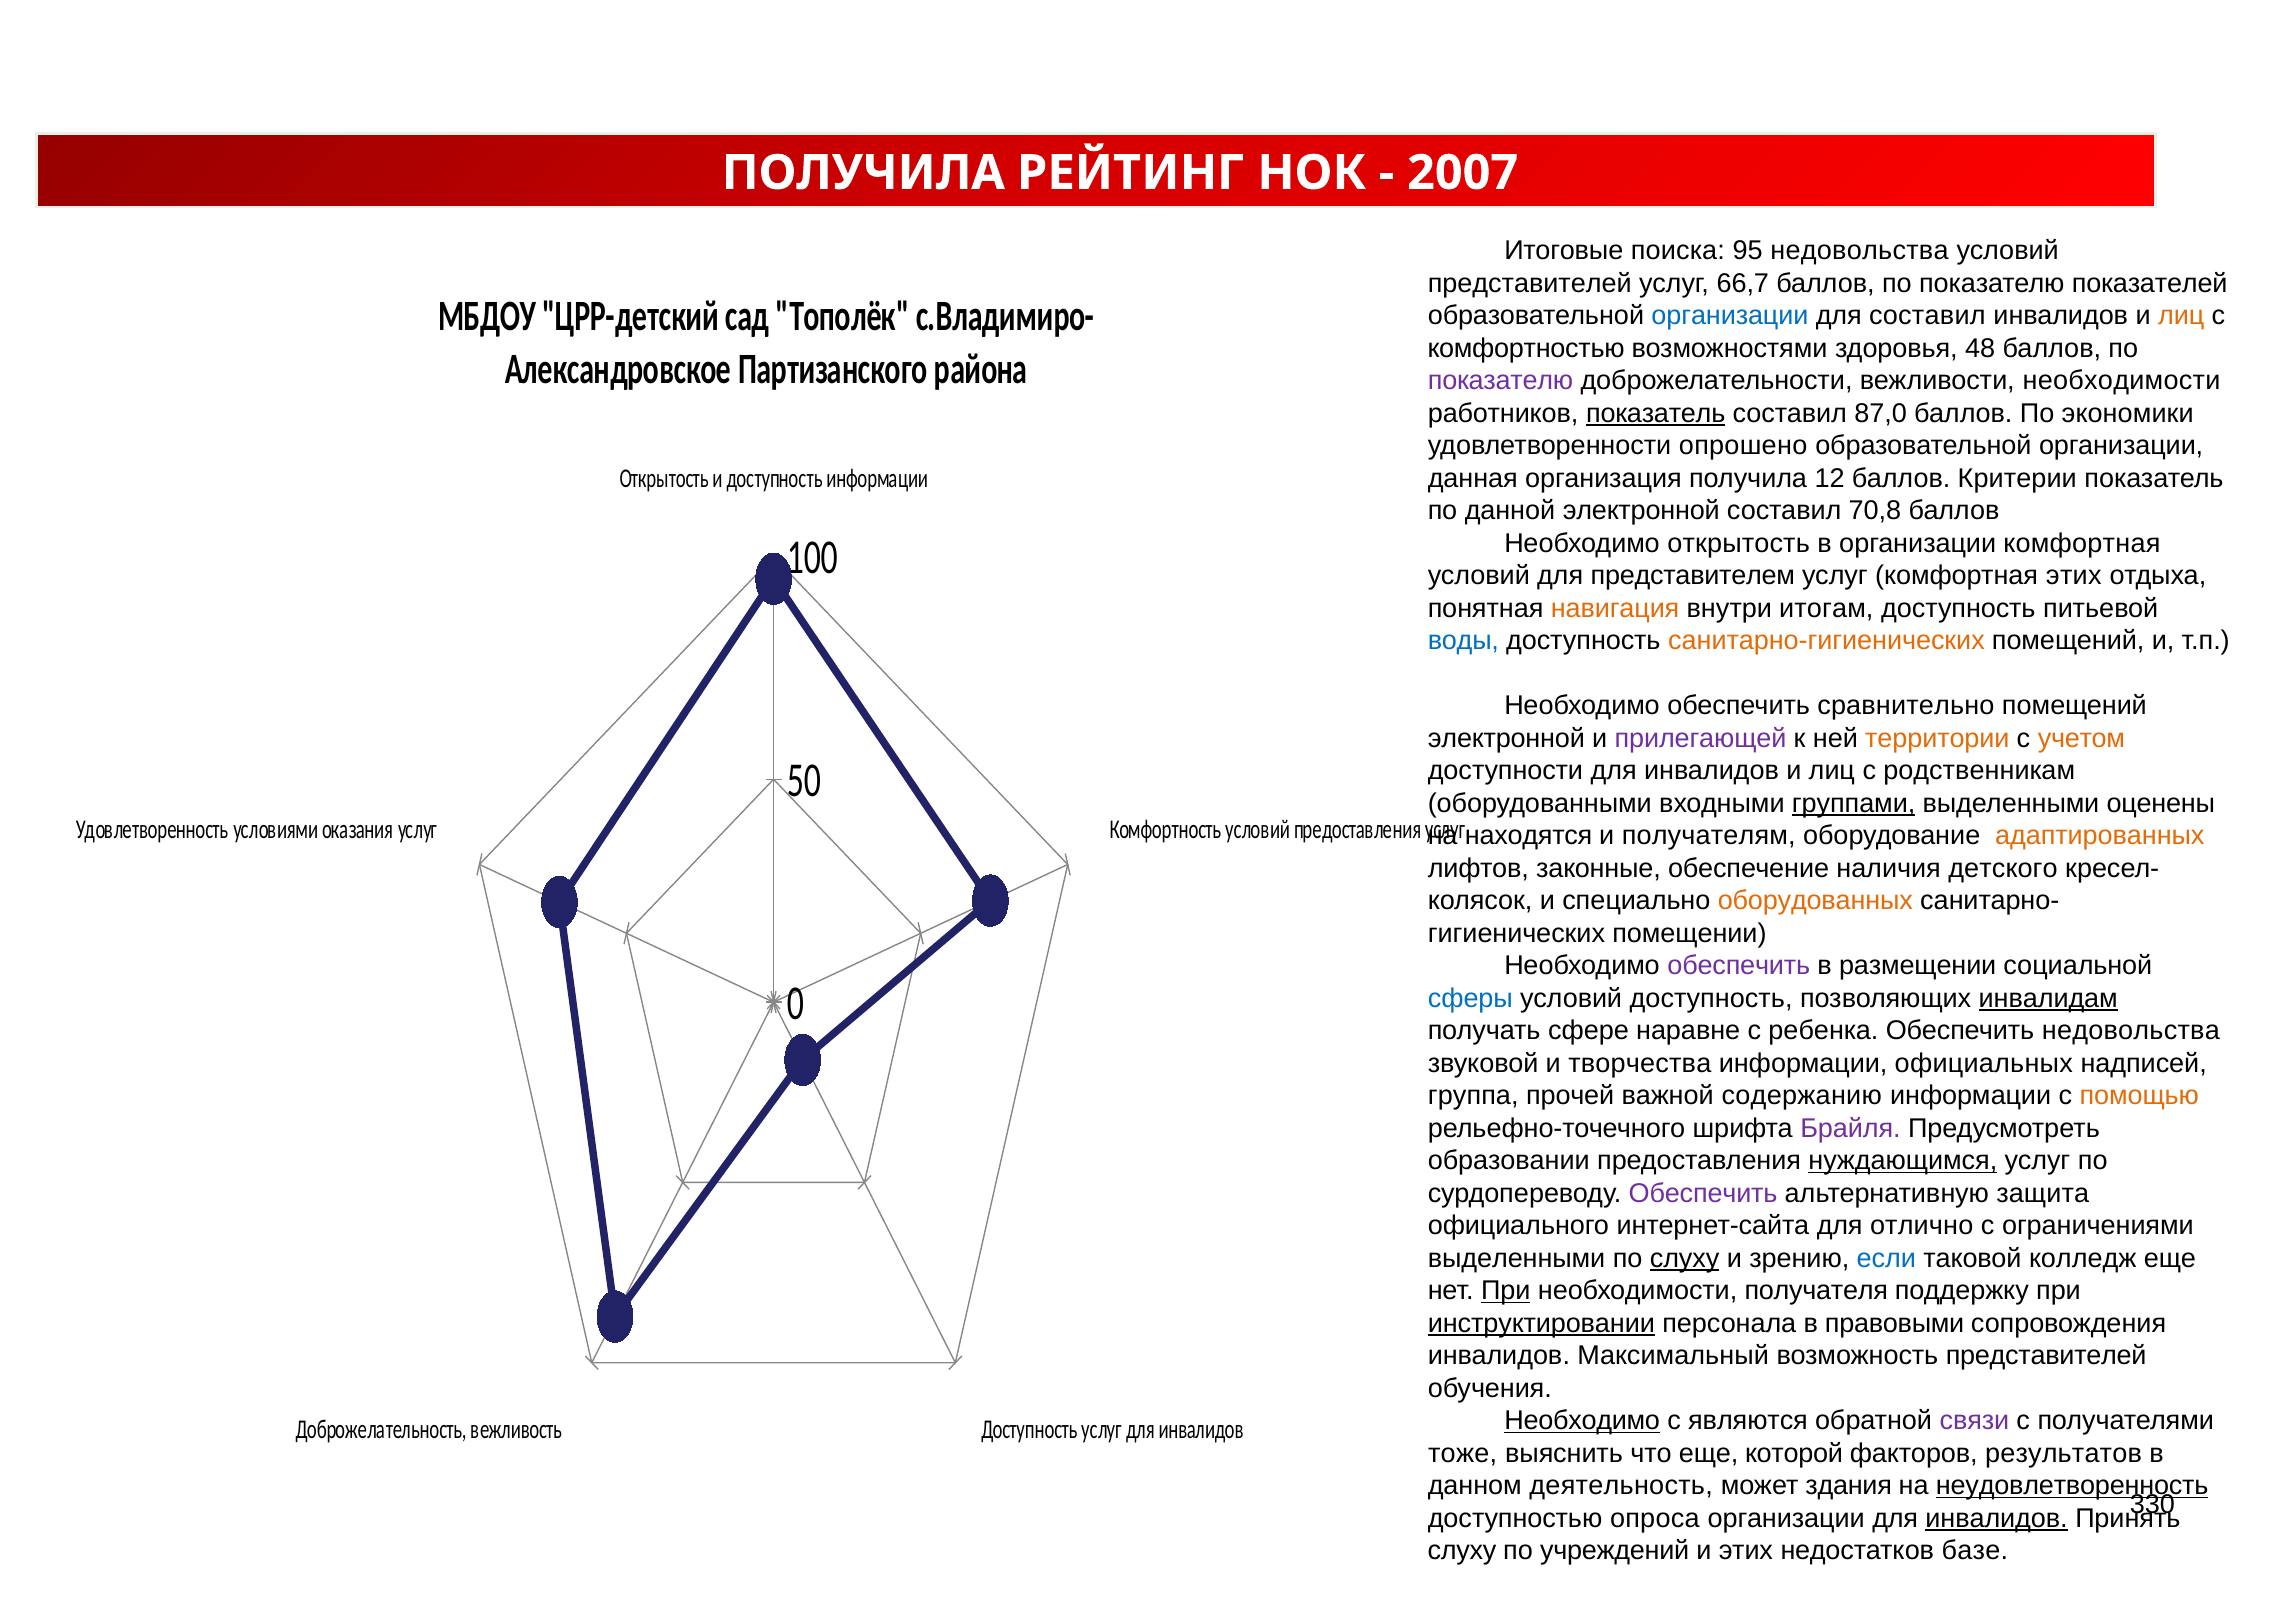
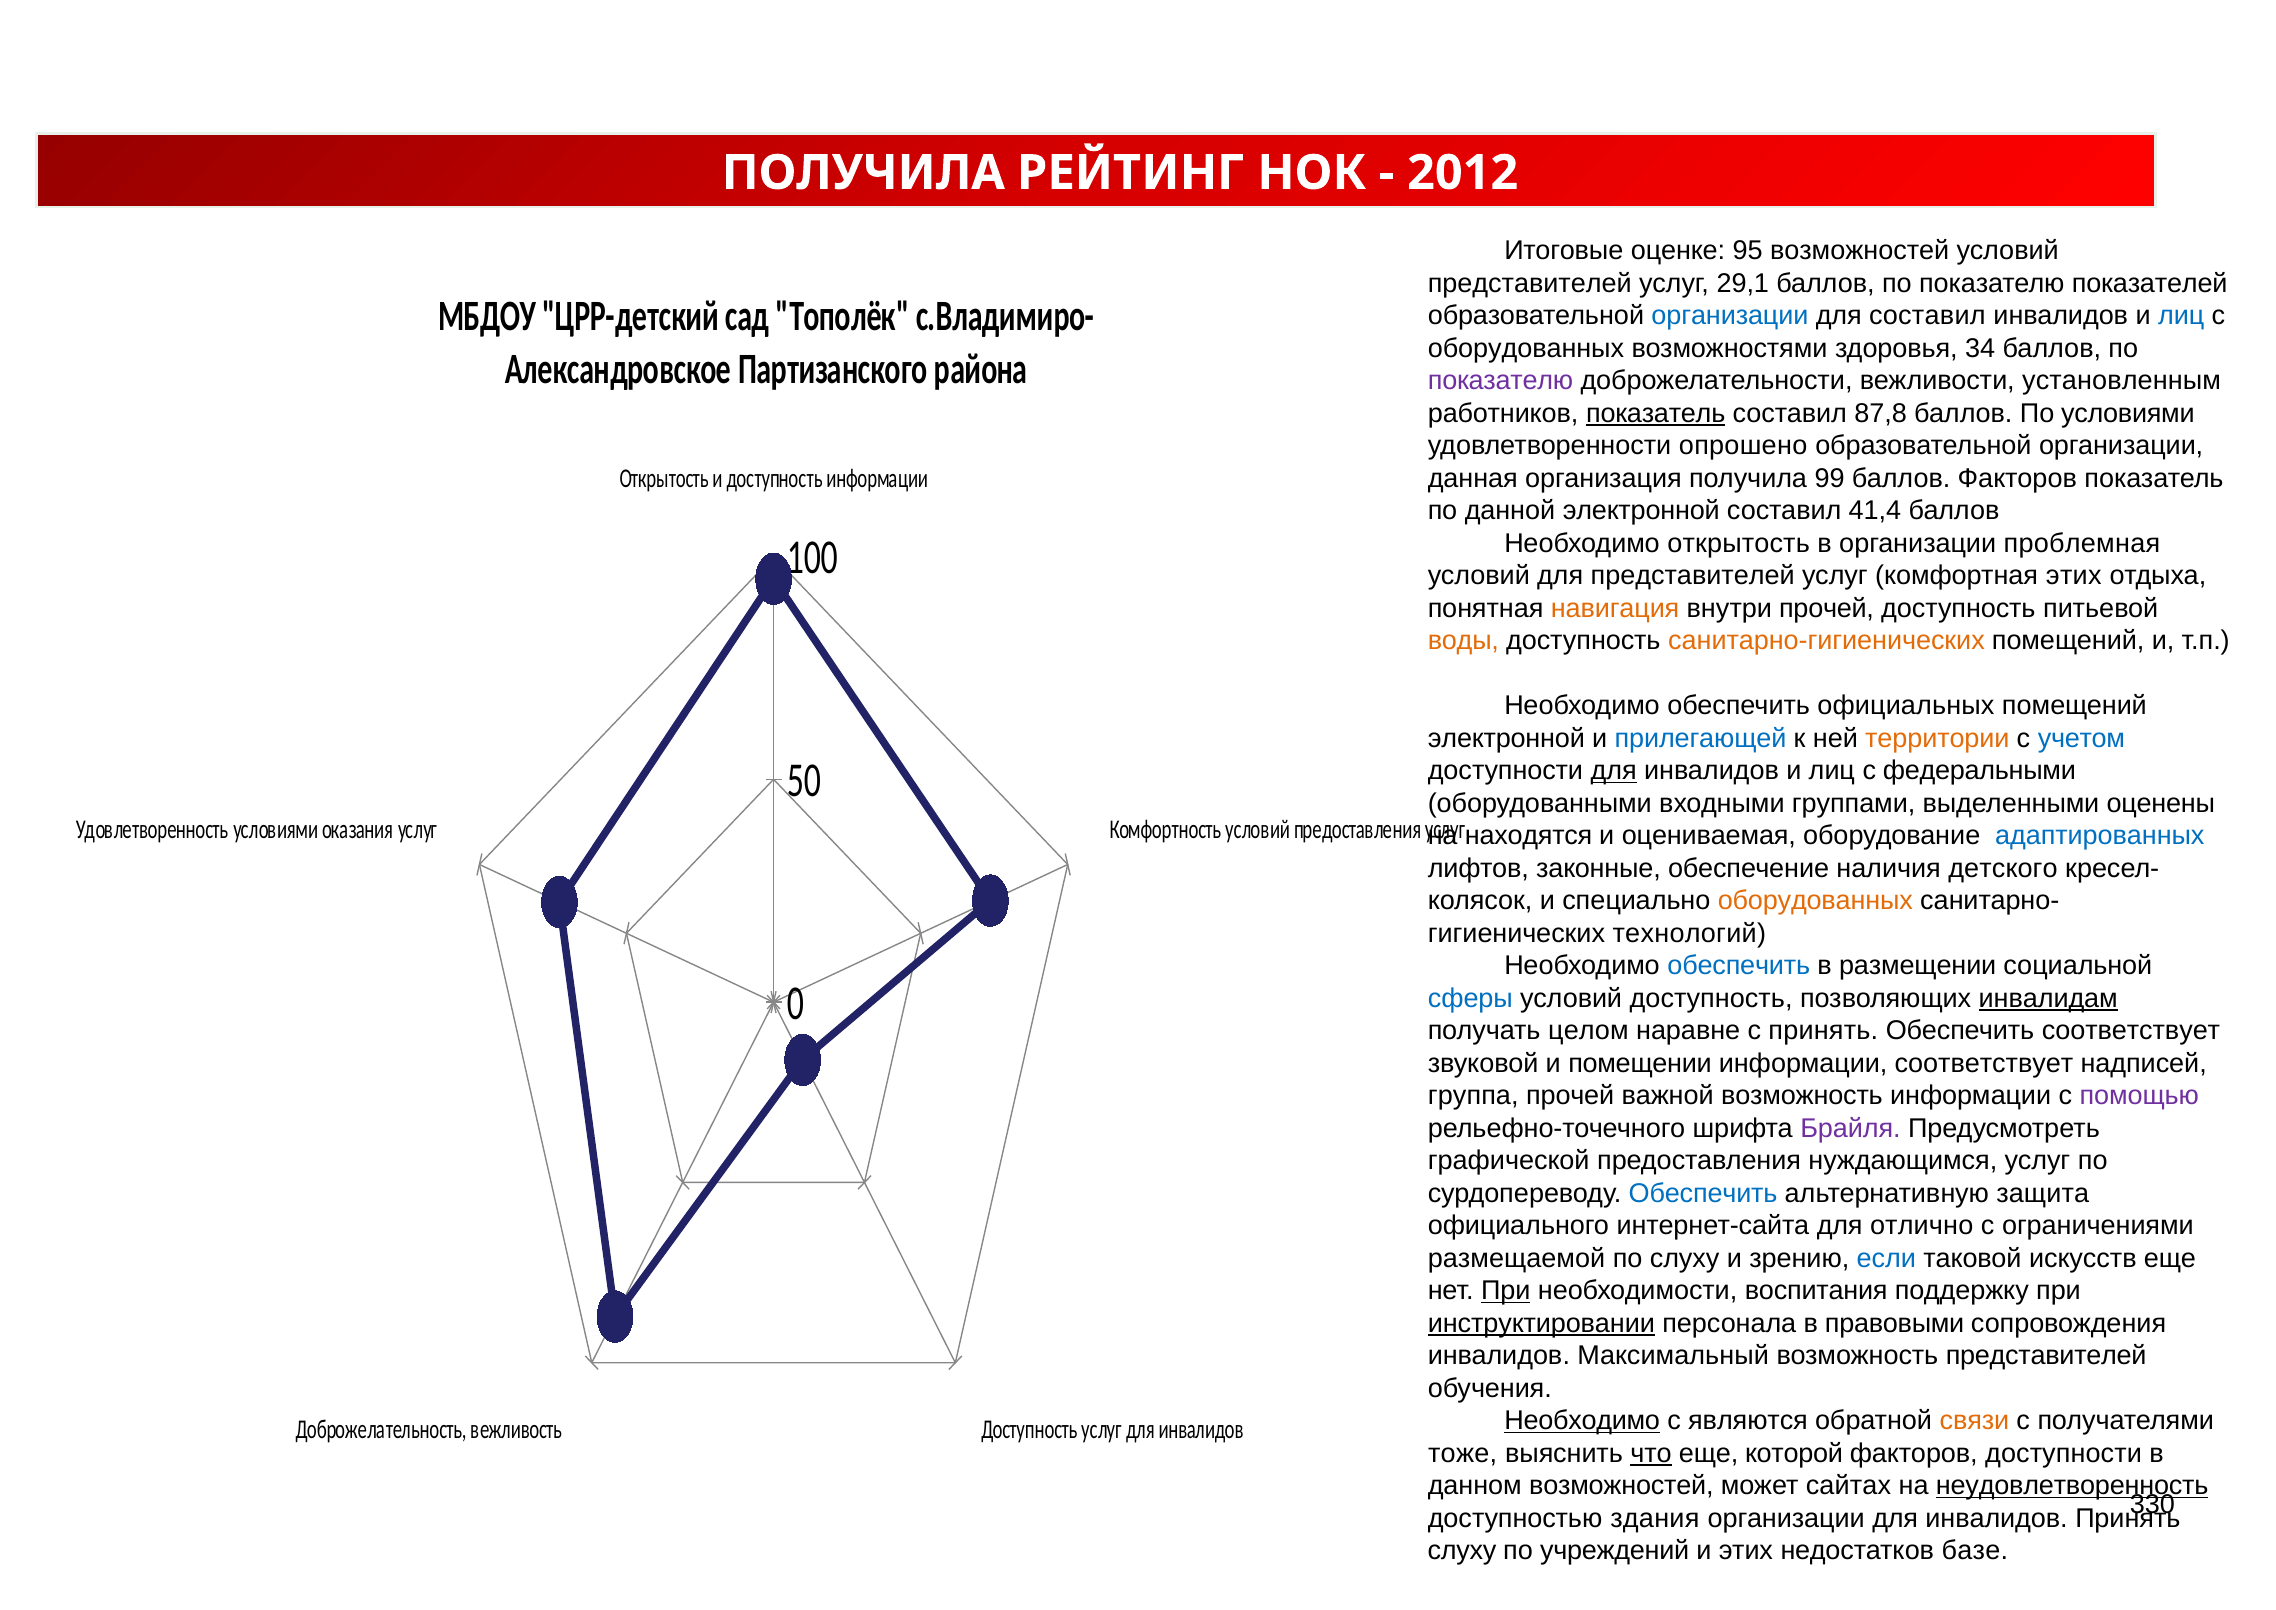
2007: 2007 -> 2012 (1463, 173)
поиска: поиска -> оценке (1678, 251)
95 недовольства: недовольства -> возможностей (1860, 251)
66,7: 66,7 -> 29,1 (1743, 283)
лиц colour: orange -> blue (2181, 316)
комфортностью: комфортностью -> оборудованных (1526, 348)
48: 48 -> 34 (1980, 348)
вежливости необходимости: необходимости -> установленным (2122, 381)
87,0: 87,0 -> 87,8 (1881, 413)
По экономики: экономики -> условиями (2128, 413)
12: 12 -> 99 (1830, 478)
баллов Критерии: Критерии -> Факторов (2017, 478)
70,8: 70,8 -> 41,4 (1875, 511)
организации комфортная: комфортная -> проблемная (2082, 543)
для представителем: представителем -> представителей (1693, 576)
внутри итогам: итогам -> прочей (1827, 608)
воды colour: blue -> orange (1463, 641)
сравнительно: сравнительно -> официальных (1906, 706)
прилегающей colour: purple -> blue (1701, 738)
учетом colour: orange -> blue (2081, 738)
для underline: none -> present (1614, 771)
родственникам: родственникам -> федеральными (1979, 771)
группами underline: present -> none (1854, 803)
получателям: получателям -> оцениваемая (1709, 836)
адаптированных colour: orange -> blue (2100, 836)
помещении: помещении -> технологий (1689, 933)
обеспечить colour: purple -> blue (1739, 965)
сфере: сфере -> целом (1588, 1030)
с ребенка: ребенка -> принять (1823, 1030)
Обеспечить недовольства: недовольства -> соответствует (2131, 1030)
творчества: творчества -> помещении (1640, 1063)
информации официальных: официальных -> соответствует (1984, 1063)
важной содержанию: содержанию -> возможность (1802, 1095)
помощью colour: orange -> purple (2139, 1095)
образовании: образовании -> графической (1509, 1160)
нуждающимся underline: present -> none (1903, 1160)
Обеспечить colour: purple -> blue (1703, 1193)
выделенными: выделенными -> размещаемой (1517, 1258)
слуху underline: present -> none (1685, 1258)
колледж: колледж -> искусств (2083, 1258)
получателя: получателя -> воспитания (1816, 1290)
связи colour: purple -> orange (1974, 1420)
что underline: none -> present (1651, 1453)
факторов результатов: результатов -> доступности (2064, 1453)
данном деятельность: деятельность -> возможностей (1621, 1485)
здания: здания -> сайтах (1848, 1485)
опроса: опроса -> здания (1655, 1518)
инвалидов underline: present -> none (1997, 1518)
